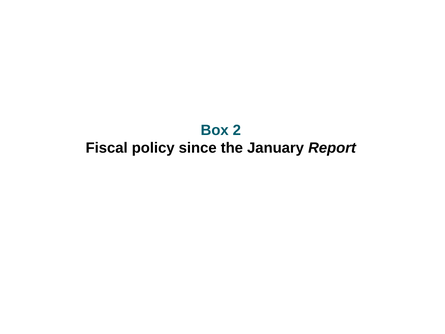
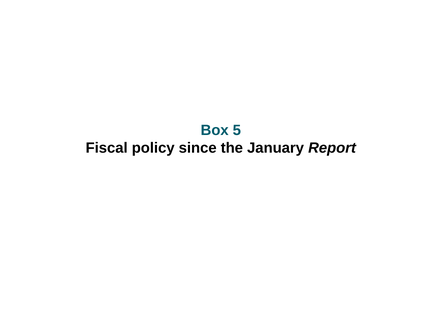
2: 2 -> 5 (237, 130)
